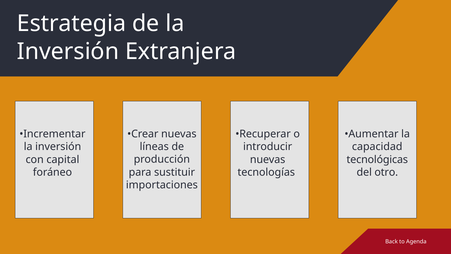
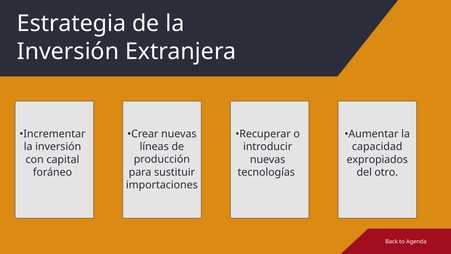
tecnológicas: tecnológicas -> expropiados (377, 159)
